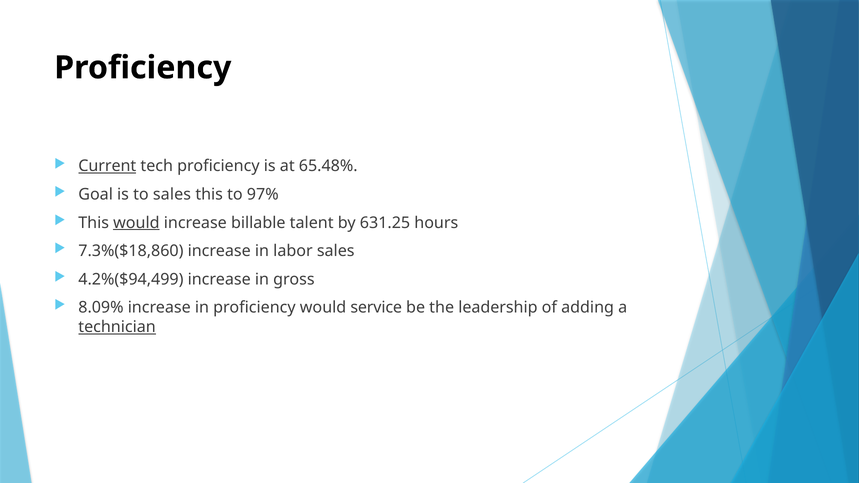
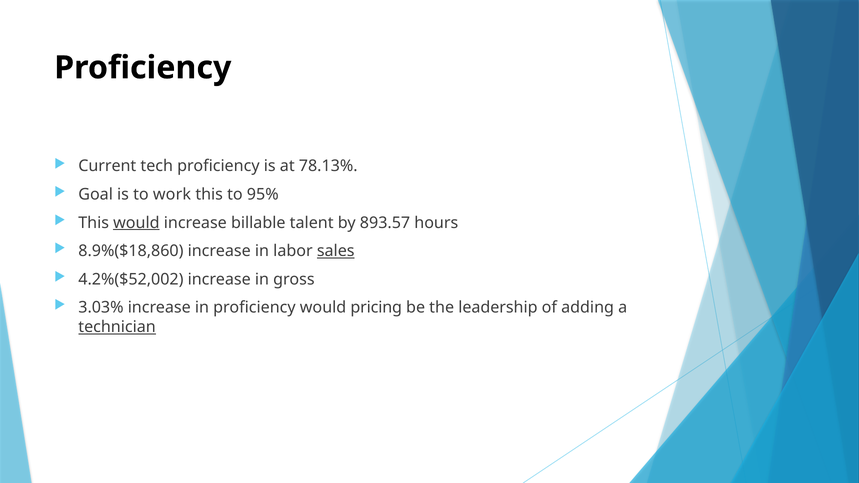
Current underline: present -> none (107, 166)
65.48%: 65.48% -> 78.13% (328, 166)
to sales: sales -> work (172, 195)
97%: 97% -> 95% (263, 195)
631.25: 631.25 -> 893.57 (385, 223)
7.3%($18,860: 7.3%($18,860 -> 8.9%($18,860 (131, 251)
sales underline: none -> present (336, 251)
4.2%($94,499: 4.2%($94,499 -> 4.2%($52,002 (131, 279)
8.09%: 8.09% -> 3.03% (101, 308)
service: service -> pricing (376, 308)
